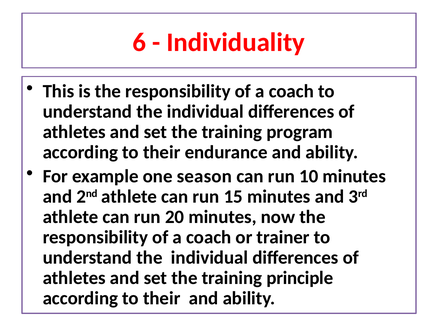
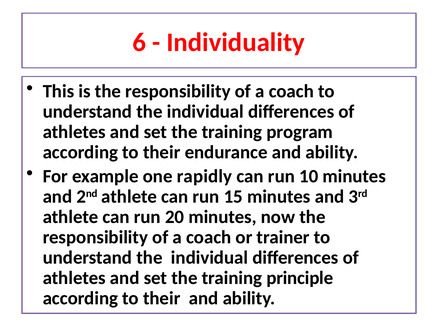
season: season -> rapidly (204, 177)
